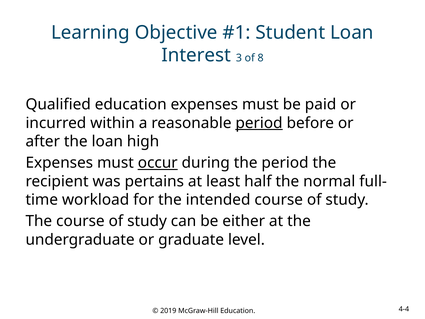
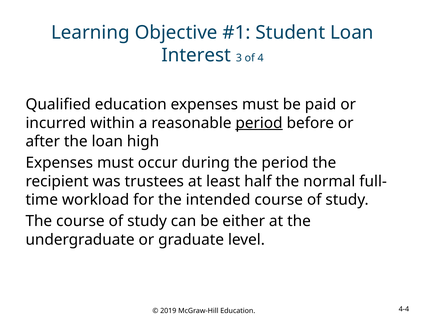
8: 8 -> 4 (261, 58)
occur underline: present -> none (158, 163)
pertains: pertains -> trustees (154, 181)
